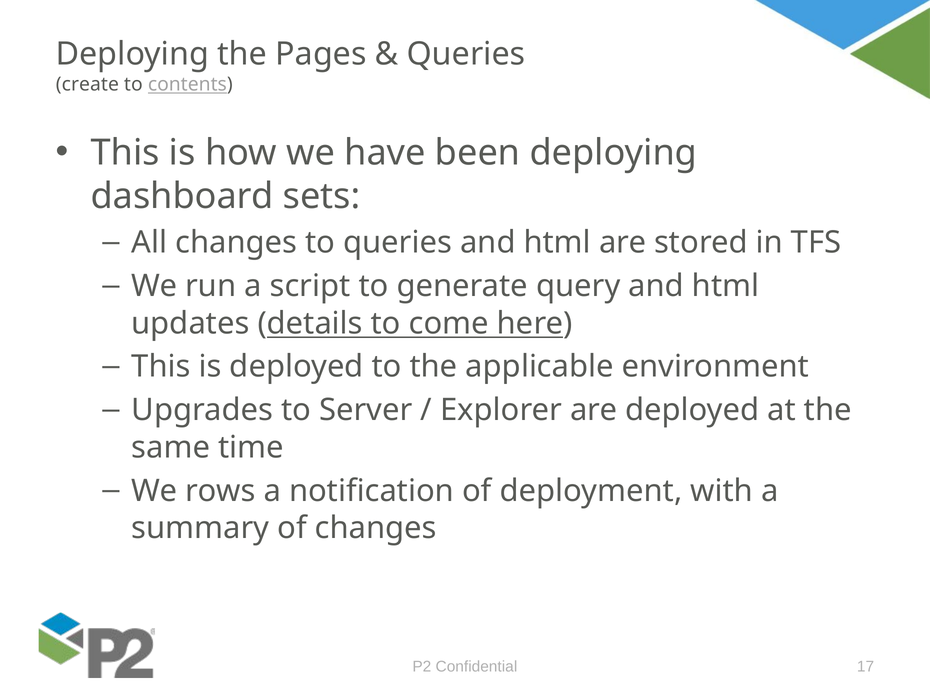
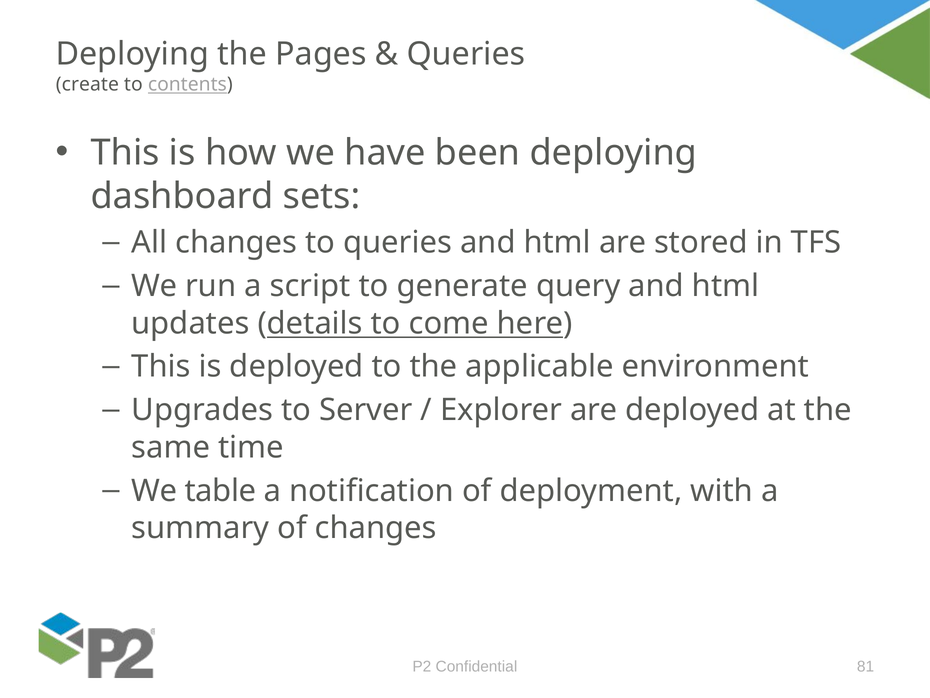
rows: rows -> table (220, 490)
17: 17 -> 81 (866, 666)
